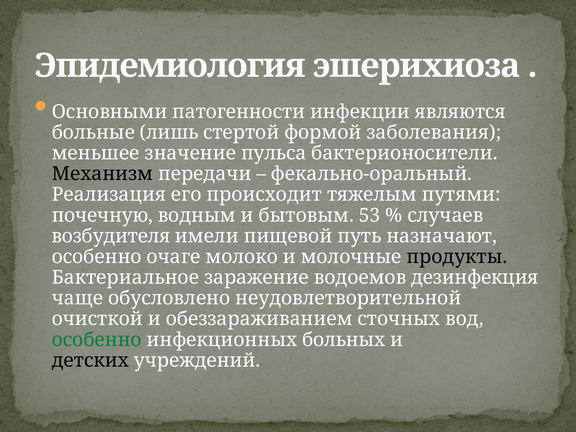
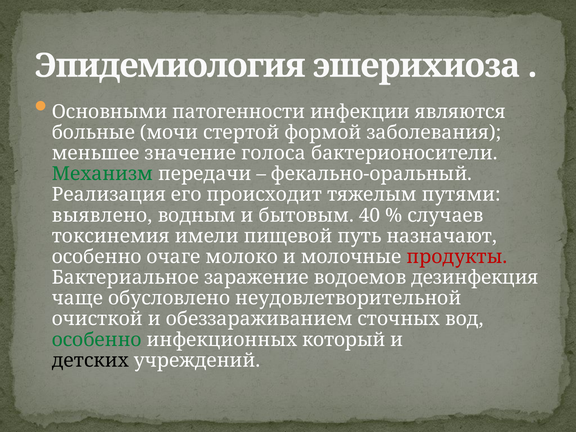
лишь: лишь -> мочи (169, 132)
пульса: пульса -> голоса (274, 153)
Механизм colour: black -> green (102, 174)
почечную: почечную -> выявлено (102, 215)
53: 53 -> 40 (370, 215)
возбудителя: возбудителя -> токсинемия (111, 236)
продукты colour: black -> red (457, 257)
больных: больных -> который (344, 340)
